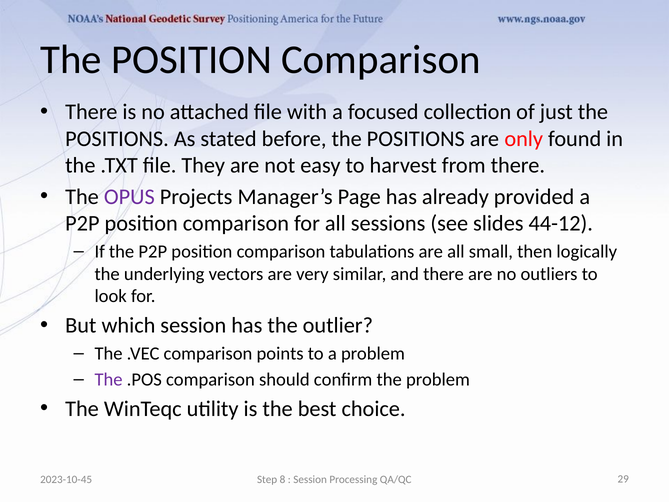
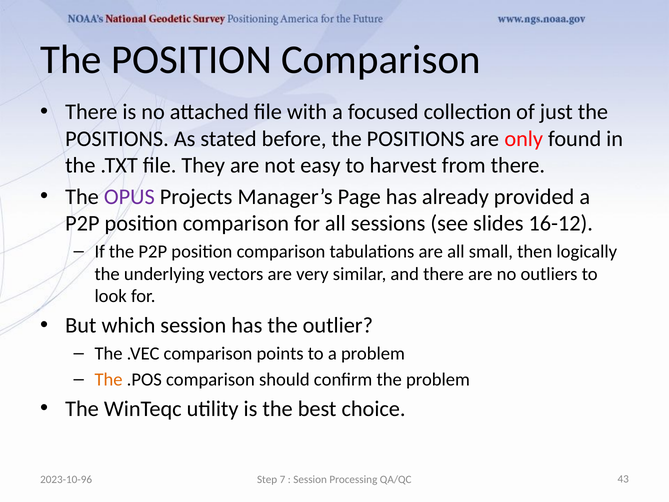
44-12: 44-12 -> 16-12 (561, 223)
The colour: purple -> orange (109, 379)
2023-10-45: 2023-10-45 -> 2023-10-96 (66, 479)
8: 8 -> 7 (282, 479)
29: 29 -> 43 (623, 479)
